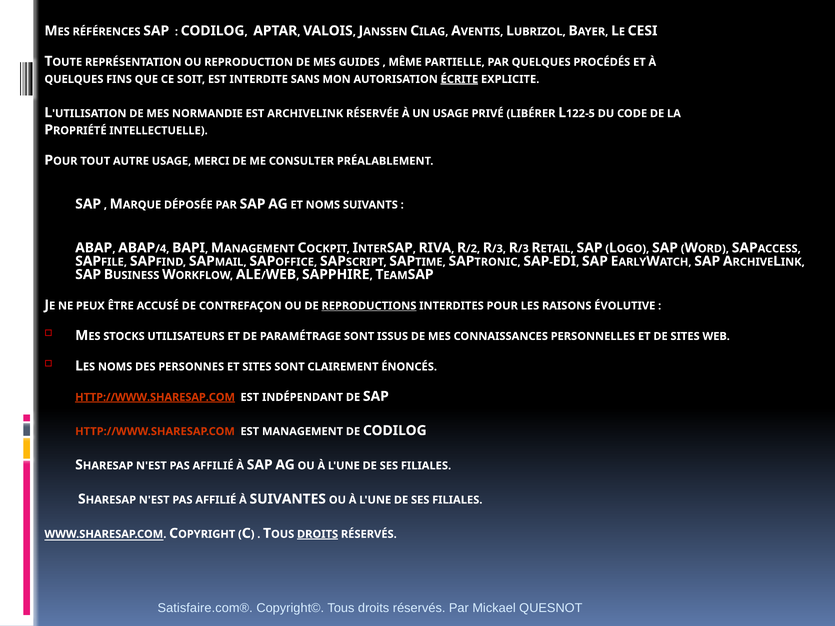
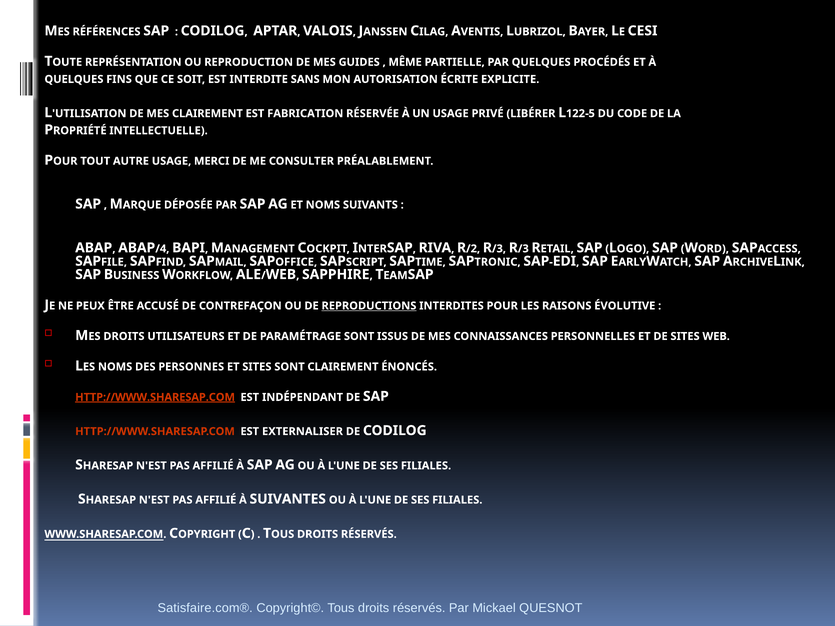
ÉCRITE underline: present -> none (459, 79)
MES NORMANDIE: NORMANDIE -> CLAIREMENT (207, 114)
EST ARCHIVELINK: ARCHIVELINK -> FABRICATION (305, 114)
MES STOCKS: STOCKS -> DROITS (124, 336)
EST MANAGEMENT: MANAGEMENT -> EXTERNALISER (303, 432)
DROITS underline: present -> none (318, 534)
